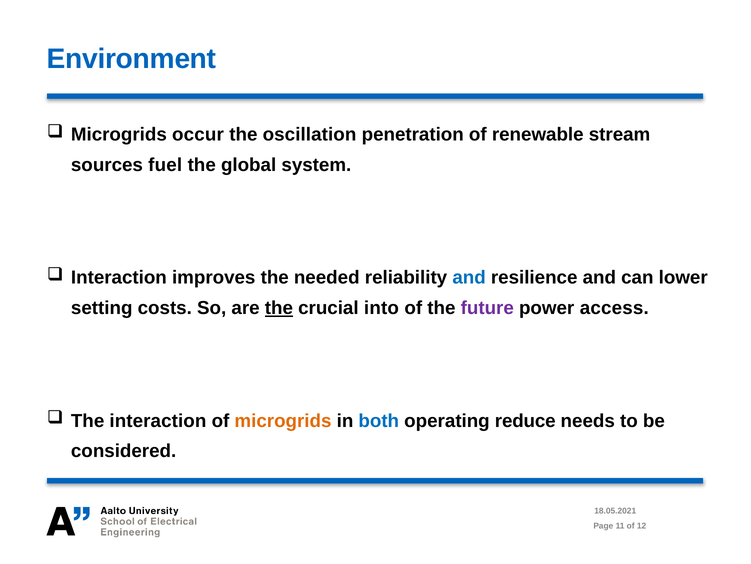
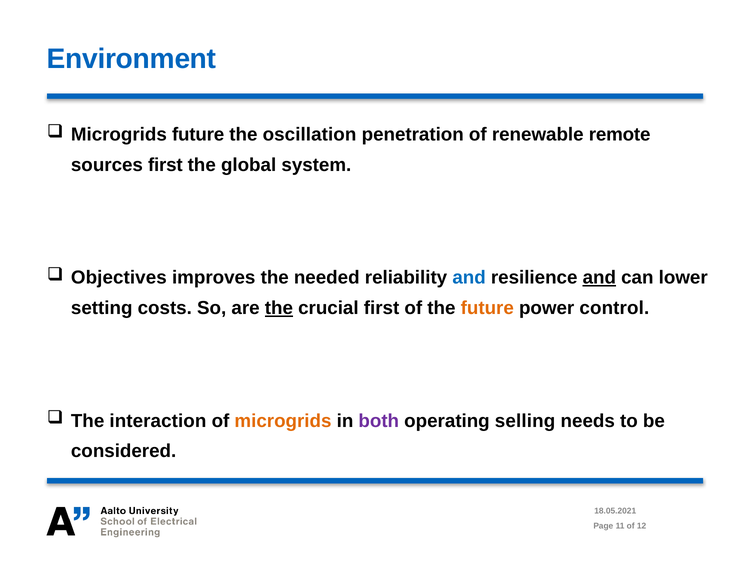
Microgrids occur: occur -> future (198, 134)
stream: stream -> remote (620, 134)
sources fuel: fuel -> first (165, 165)
Interaction: Interaction -> Objectives (119, 277)
and underline: none -> present (599, 277)
crucial into: into -> first (382, 308)
future colour: purple -> orange (487, 308)
access: access -> control (614, 308)
both colour: blue -> purple (379, 420)
reduce: reduce -> selling (525, 420)
